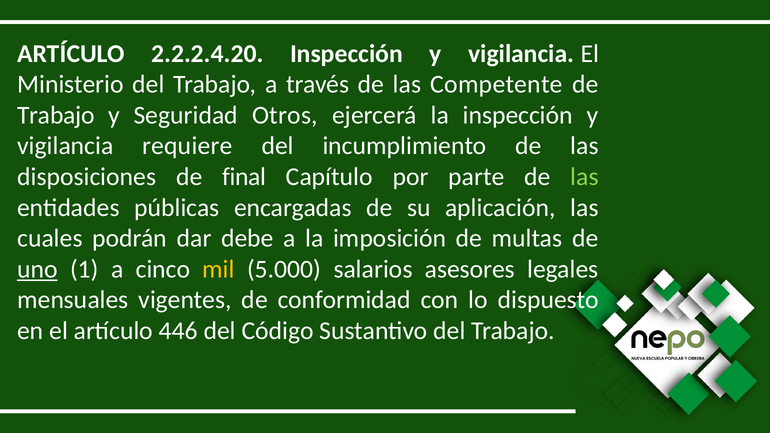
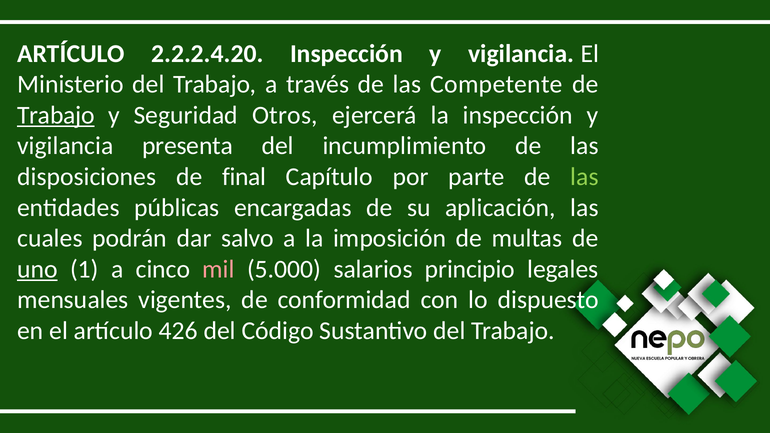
Trabajo underline: none -> present (56, 115)
requiere: requiere -> presenta (188, 146)
debe: debe -> salvo (247, 238)
mil colour: yellow -> pink (219, 269)
asesores: asesores -> principio (470, 269)
446: 446 -> 426 (178, 331)
